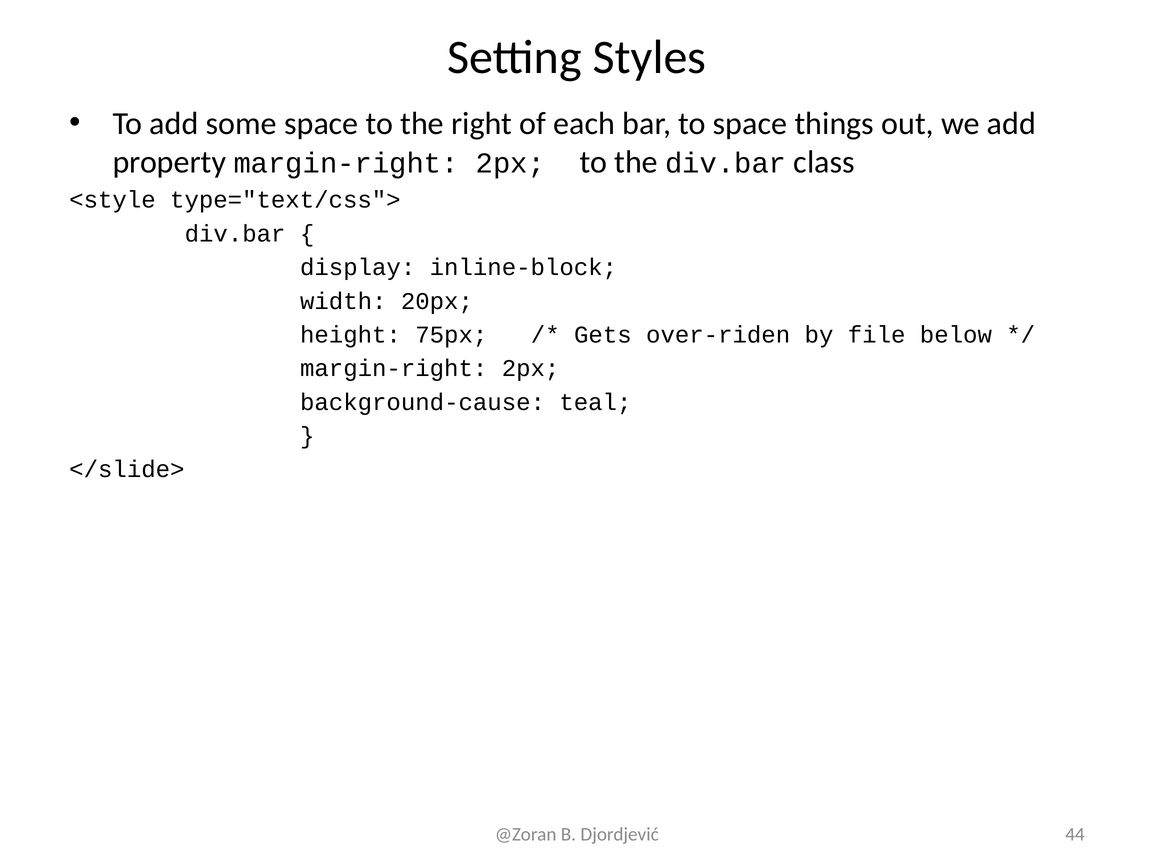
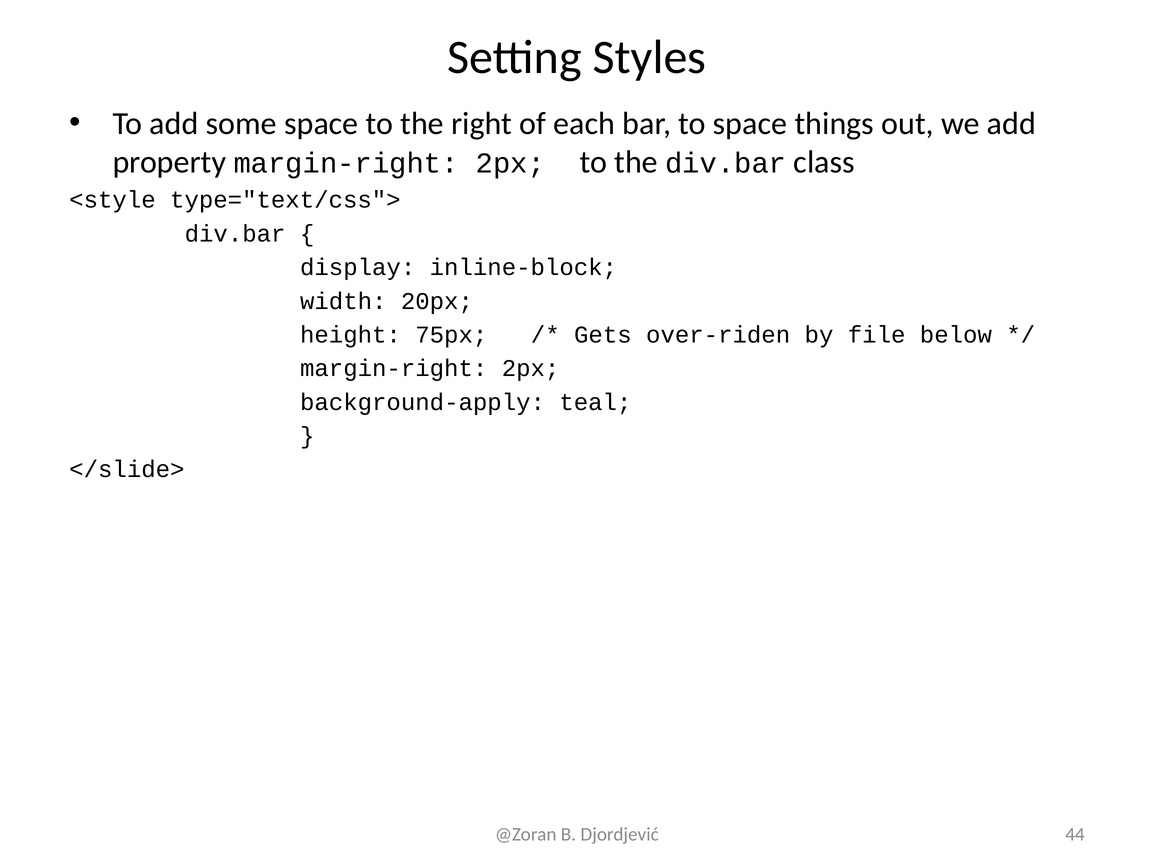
background-cause: background-cause -> background-apply (423, 402)
